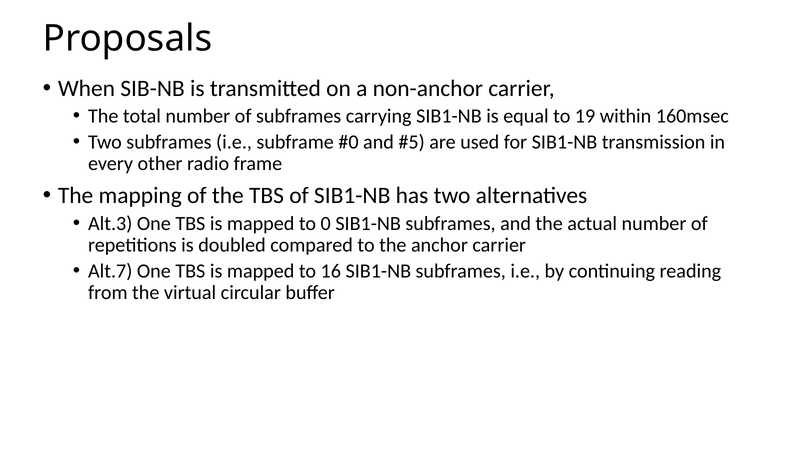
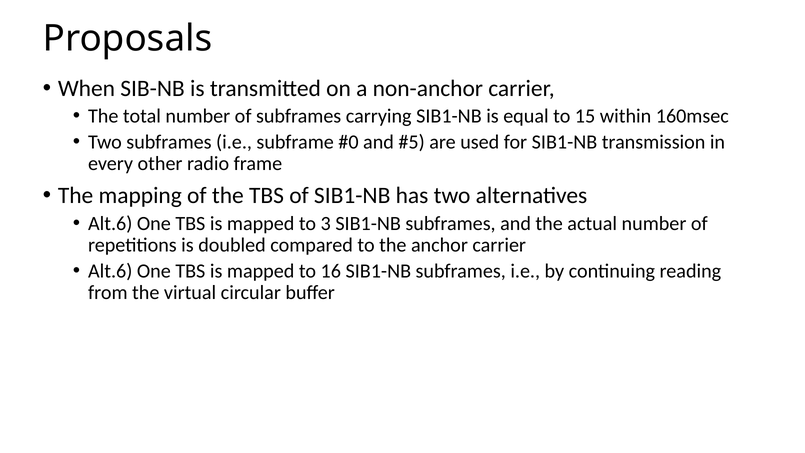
19: 19 -> 15 (585, 116)
Alt.3: Alt.3 -> Alt.6 (110, 223)
0: 0 -> 3 (326, 223)
Alt.7: Alt.7 -> Alt.6 (110, 271)
